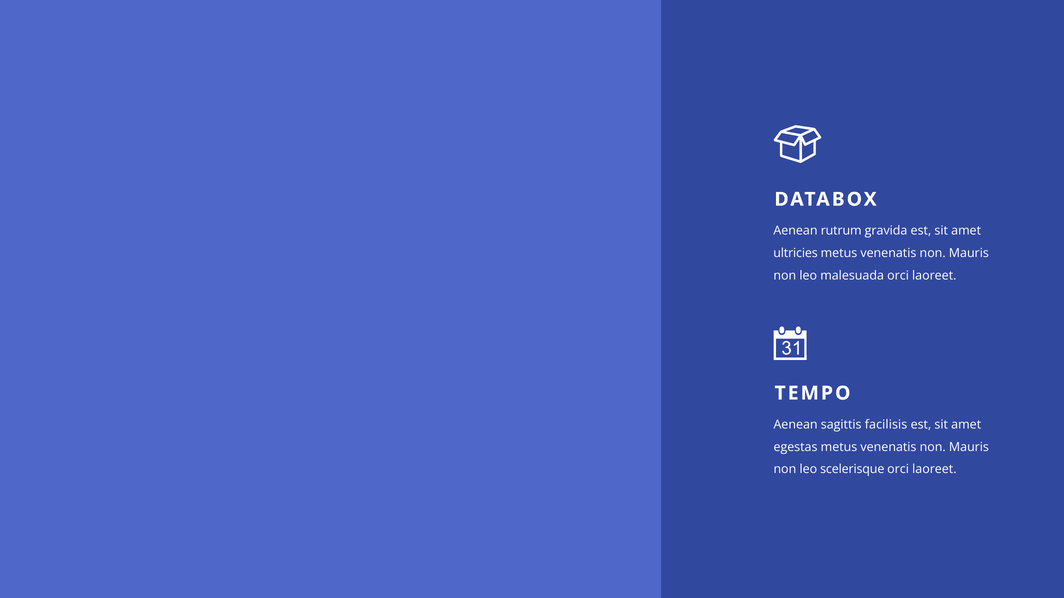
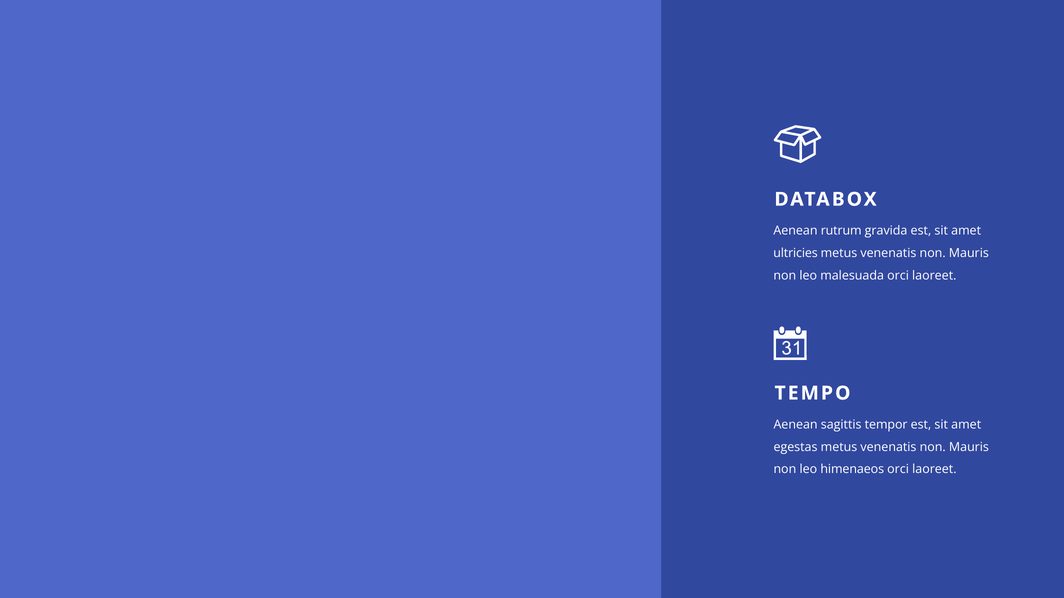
facilisis: facilisis -> tempor (886, 425)
scelerisque: scelerisque -> himenaeos (852, 470)
